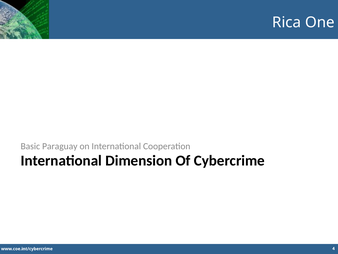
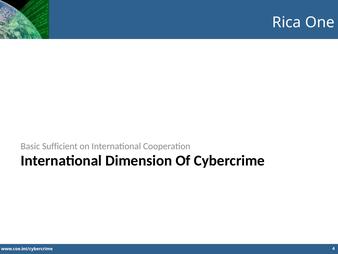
Paraguay: Paraguay -> Sufficient (60, 146)
